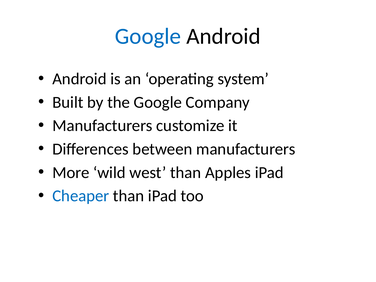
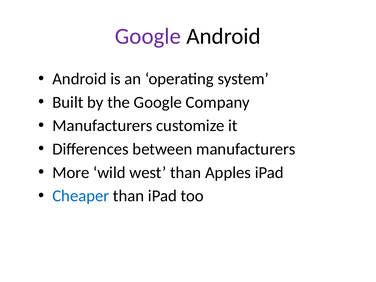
Google colour: blue -> purple (148, 36)
